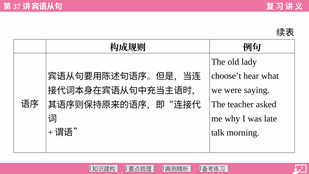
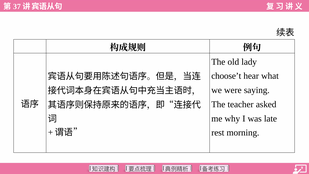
talk: talk -> rest (218, 133)
